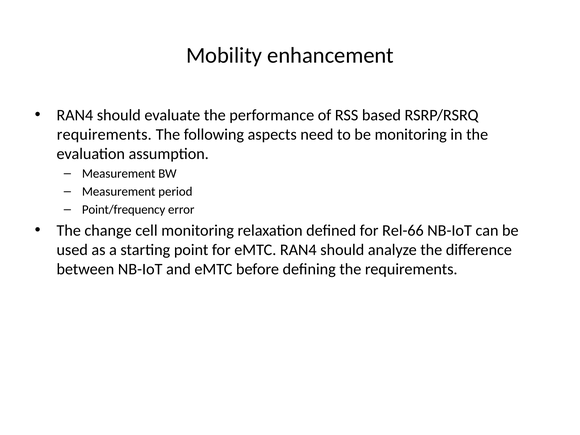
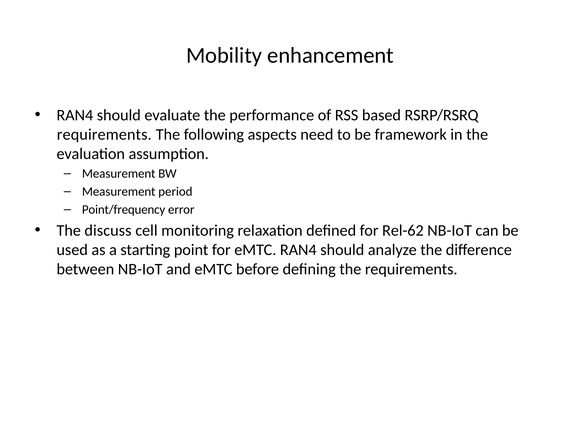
be monitoring: monitoring -> framework (411, 135)
change: change -> discuss (108, 231)
Rel-66: Rel-66 -> Rel-62 (403, 231)
